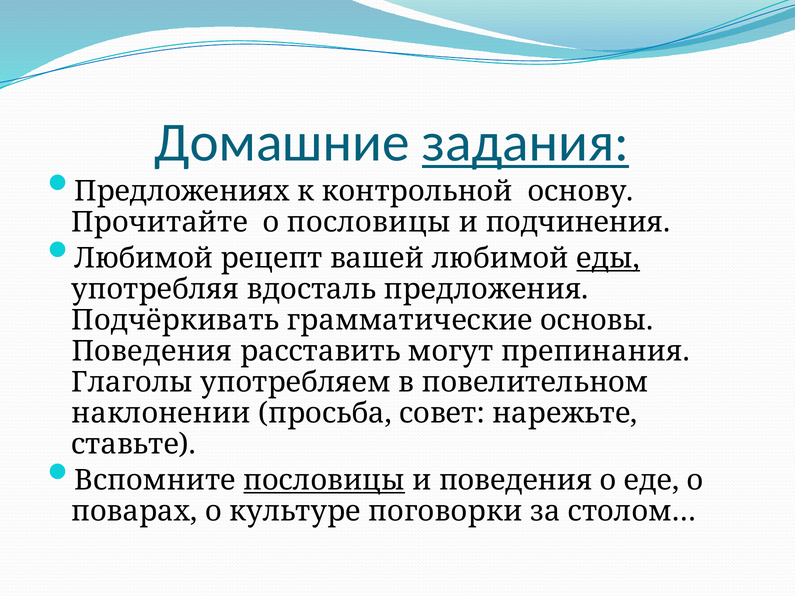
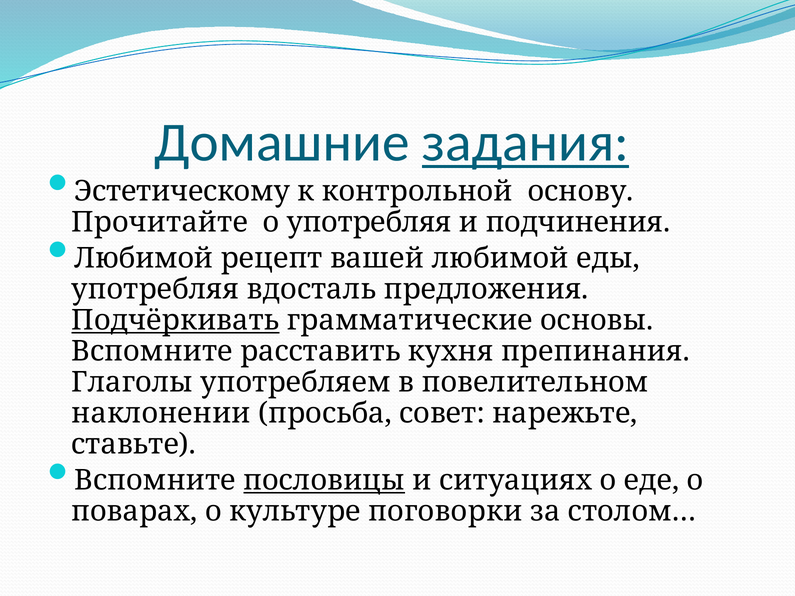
Предложениях: Предложениях -> Эстетическому (182, 191)
о пословицы: пословицы -> употребляя (369, 222)
еды underline: present -> none (608, 259)
Подчёркивать underline: none -> present (175, 320)
Поведения: Поведения -> Вспомните (152, 351)
могут: могут -> кухня (451, 351)
и поведения: поведения -> ситуациях (516, 481)
